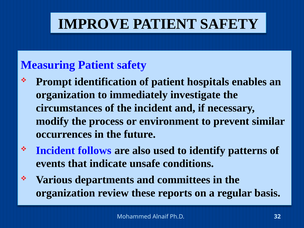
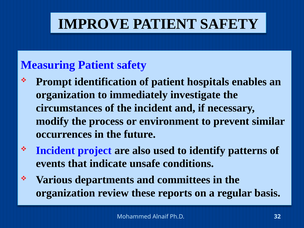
follows: follows -> project (95, 150)
